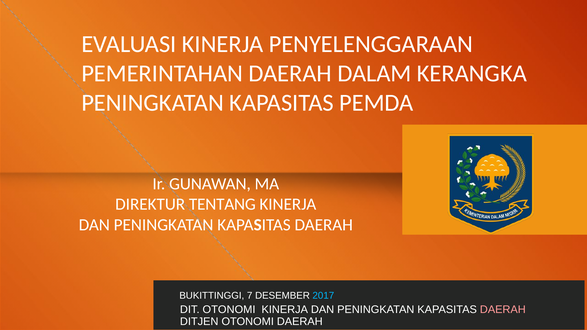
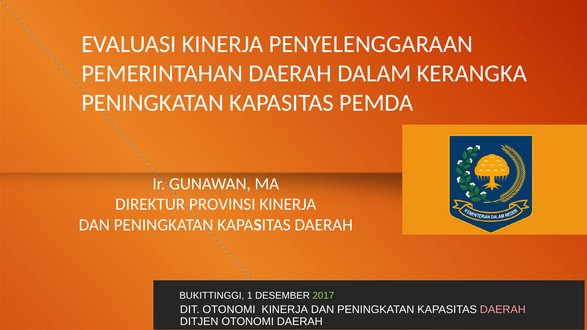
TENTANG: TENTANG -> PROVINSI (222, 204)
7: 7 -> 1 (250, 296)
2017 colour: light blue -> light green (323, 296)
